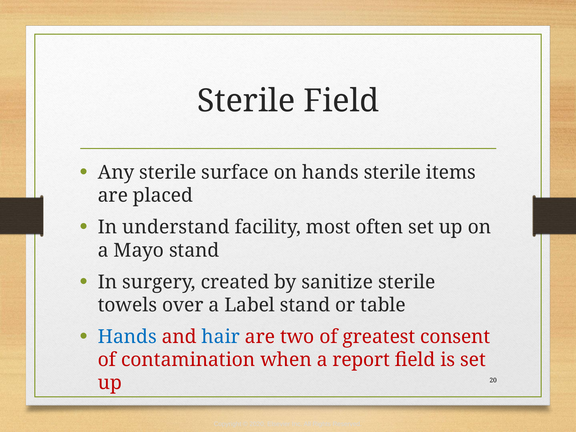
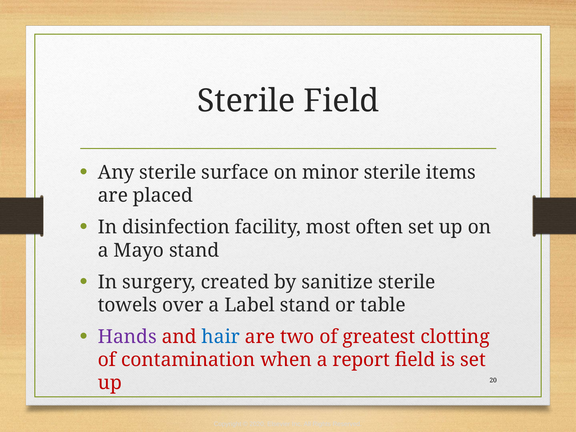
on hands: hands -> minor (331, 173)
understand: understand -> disinfection (176, 227)
Hands colour: blue -> purple (127, 337)
consent: consent -> clotting (455, 337)
